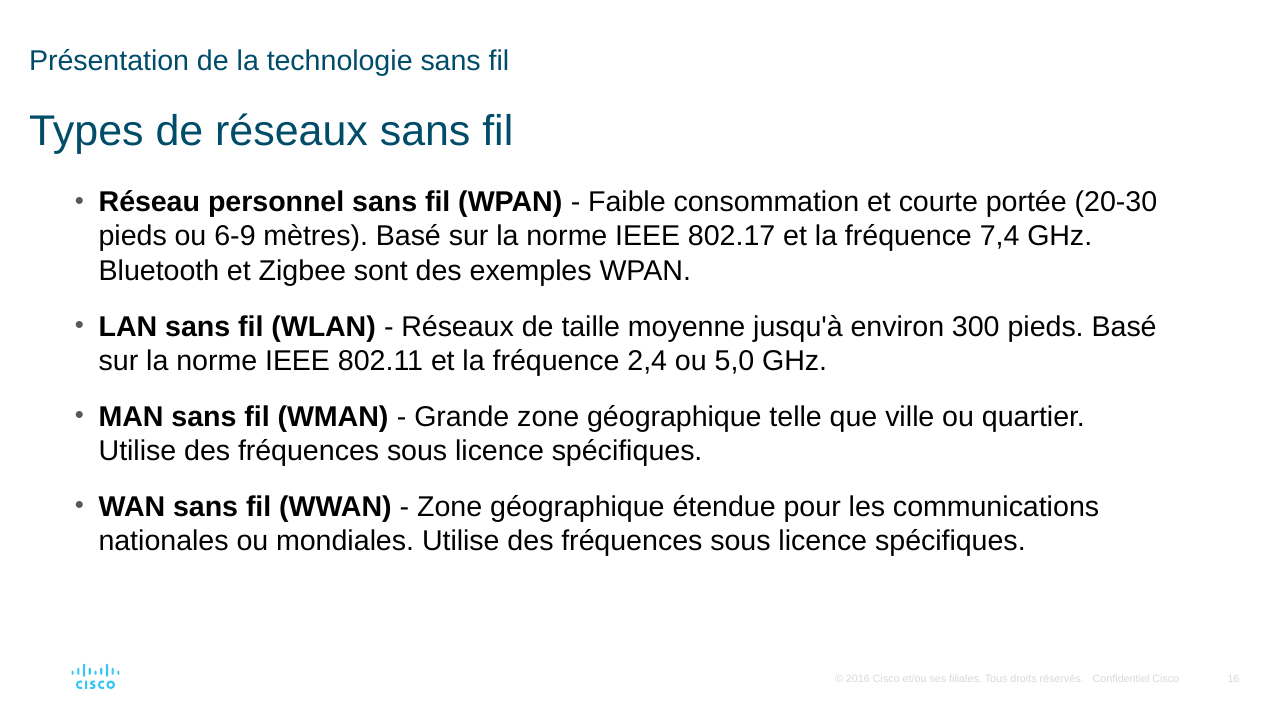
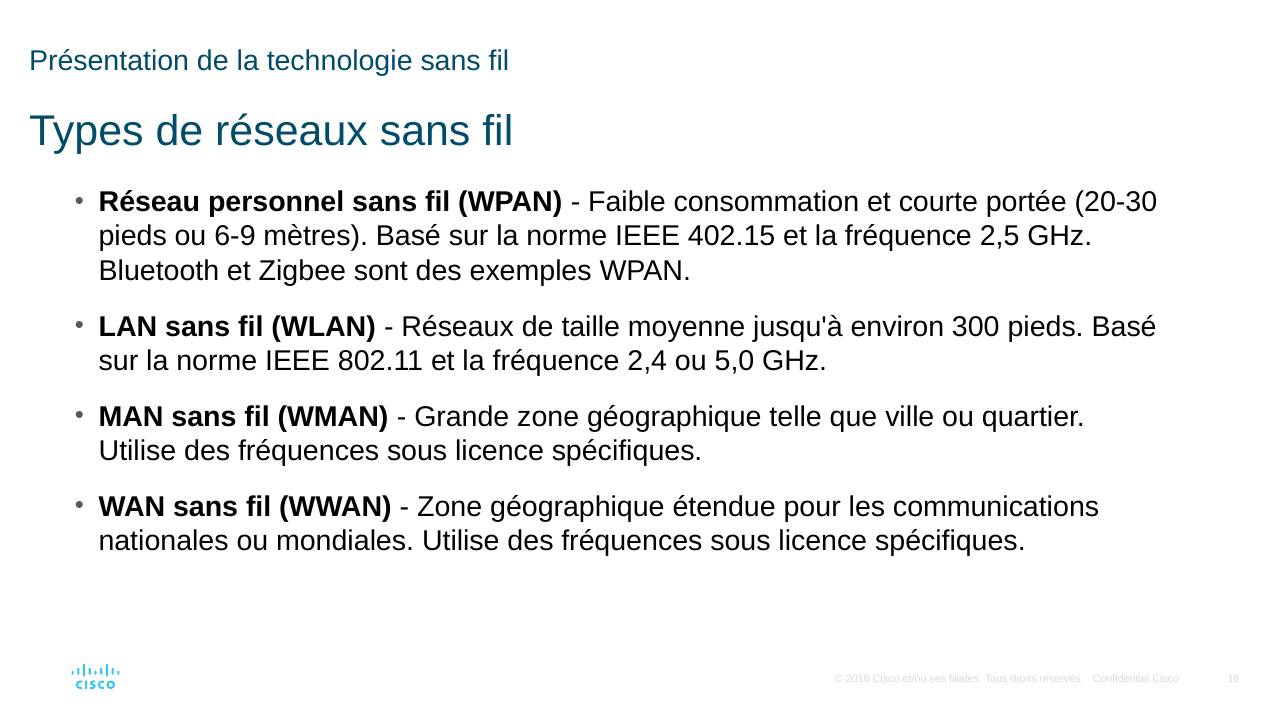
802.17: 802.17 -> 402.15 (732, 237)
7,4: 7,4 -> 2,5 (1000, 237)
